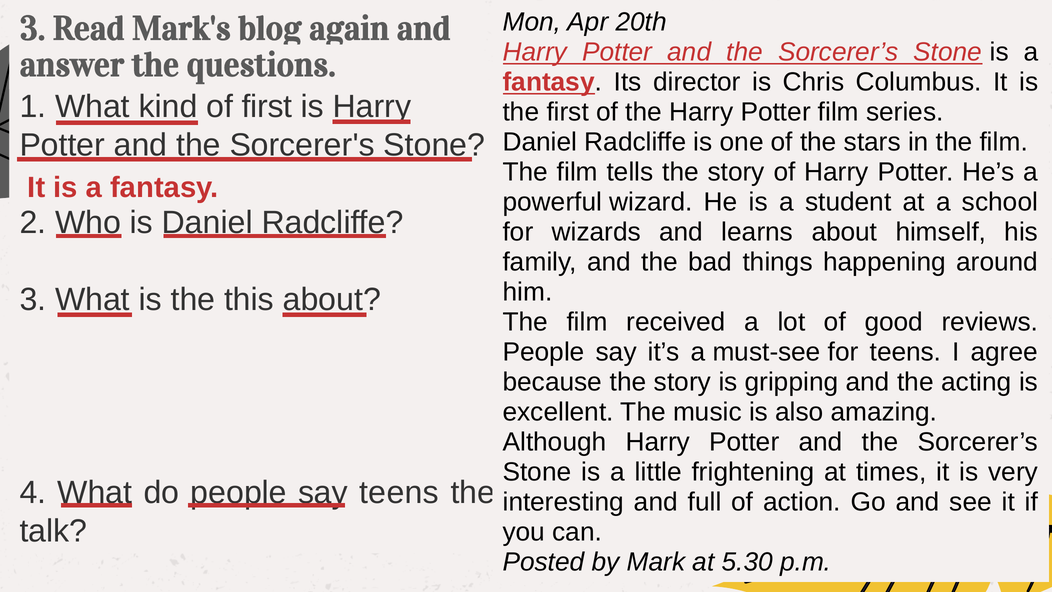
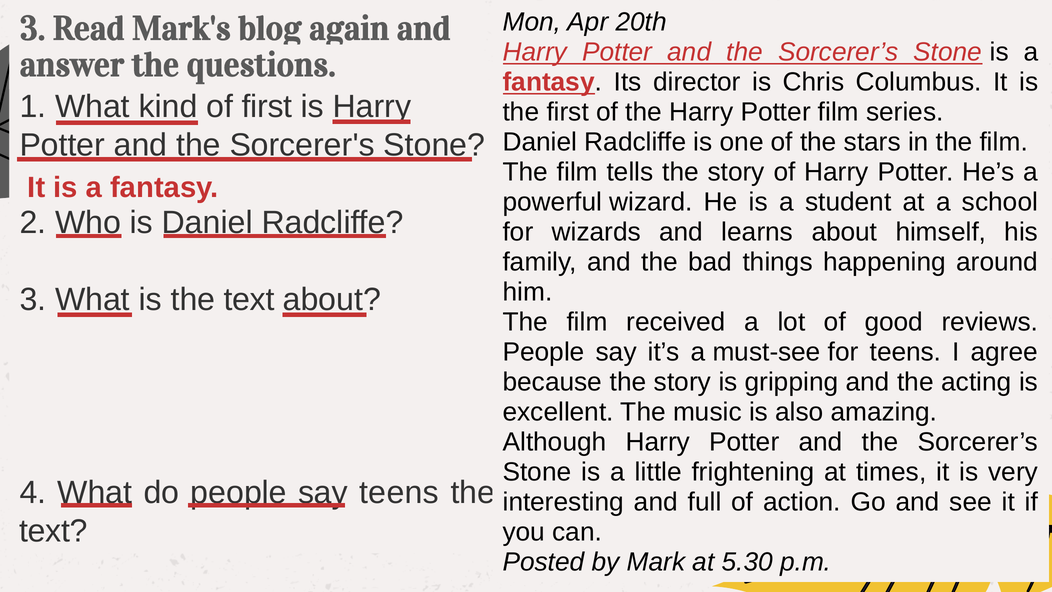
is the this: this -> text (249, 300)
talk: talk -> text (53, 531)
